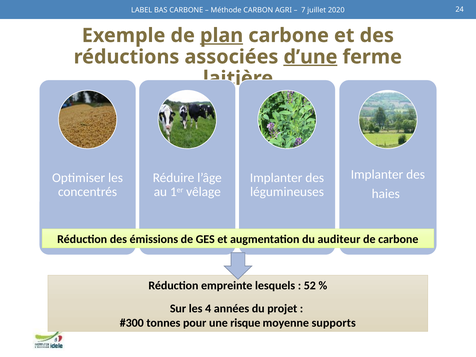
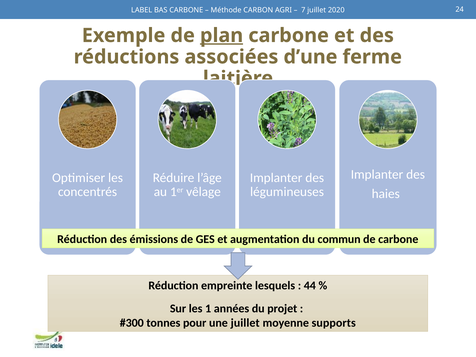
d’une underline: present -> none (310, 57)
auditeur: auditeur -> commun (339, 239)
52: 52 -> 44 (310, 286)
4: 4 -> 1 (208, 309)
une risque: risque -> juillet (245, 323)
